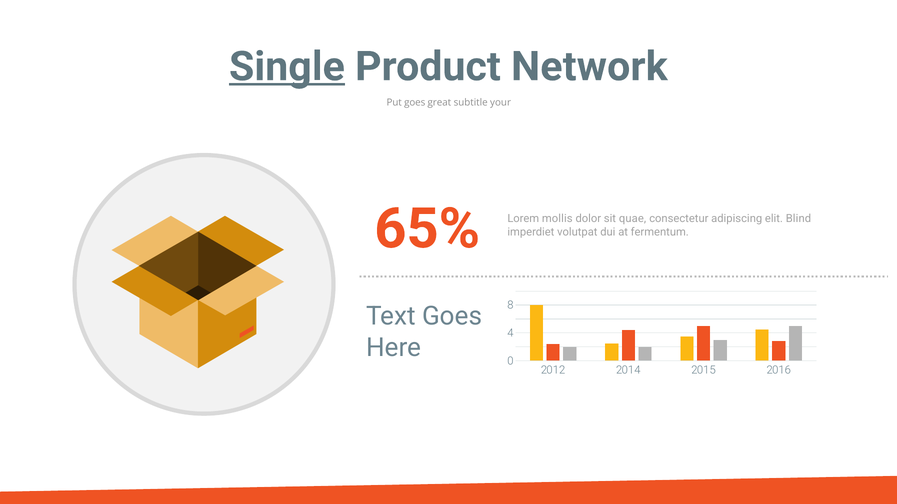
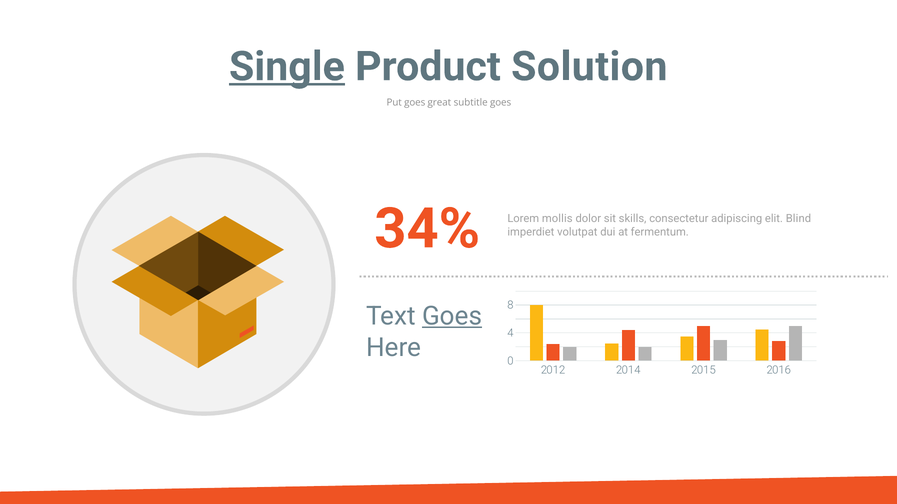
Network: Network -> Solution (589, 67)
subtitle your: your -> goes (501, 102)
65%: 65% -> 34% (427, 229)
quae: quae -> skills (633, 219)
Goes underline: none -> present (452, 316)
